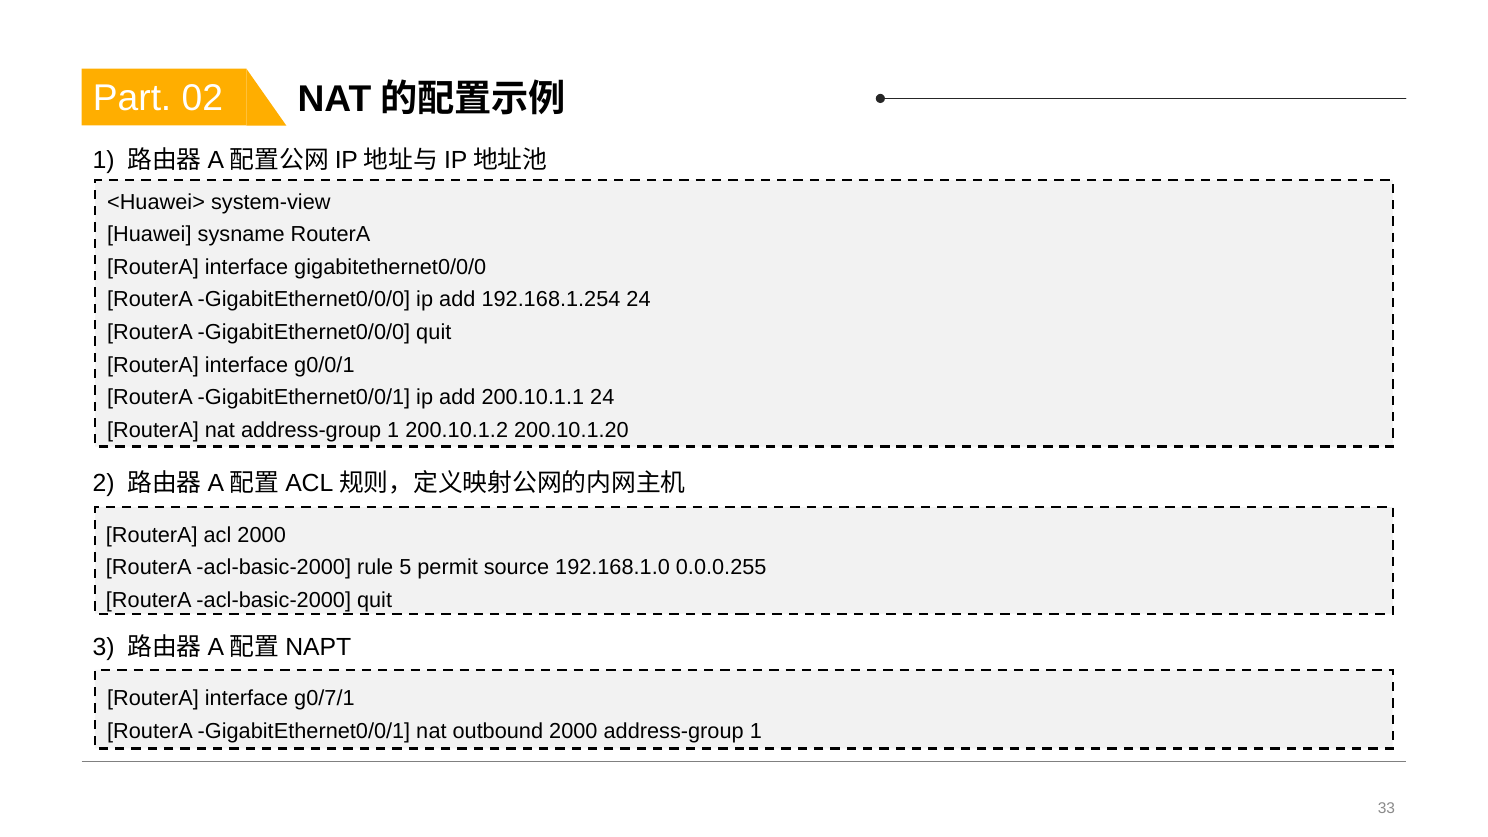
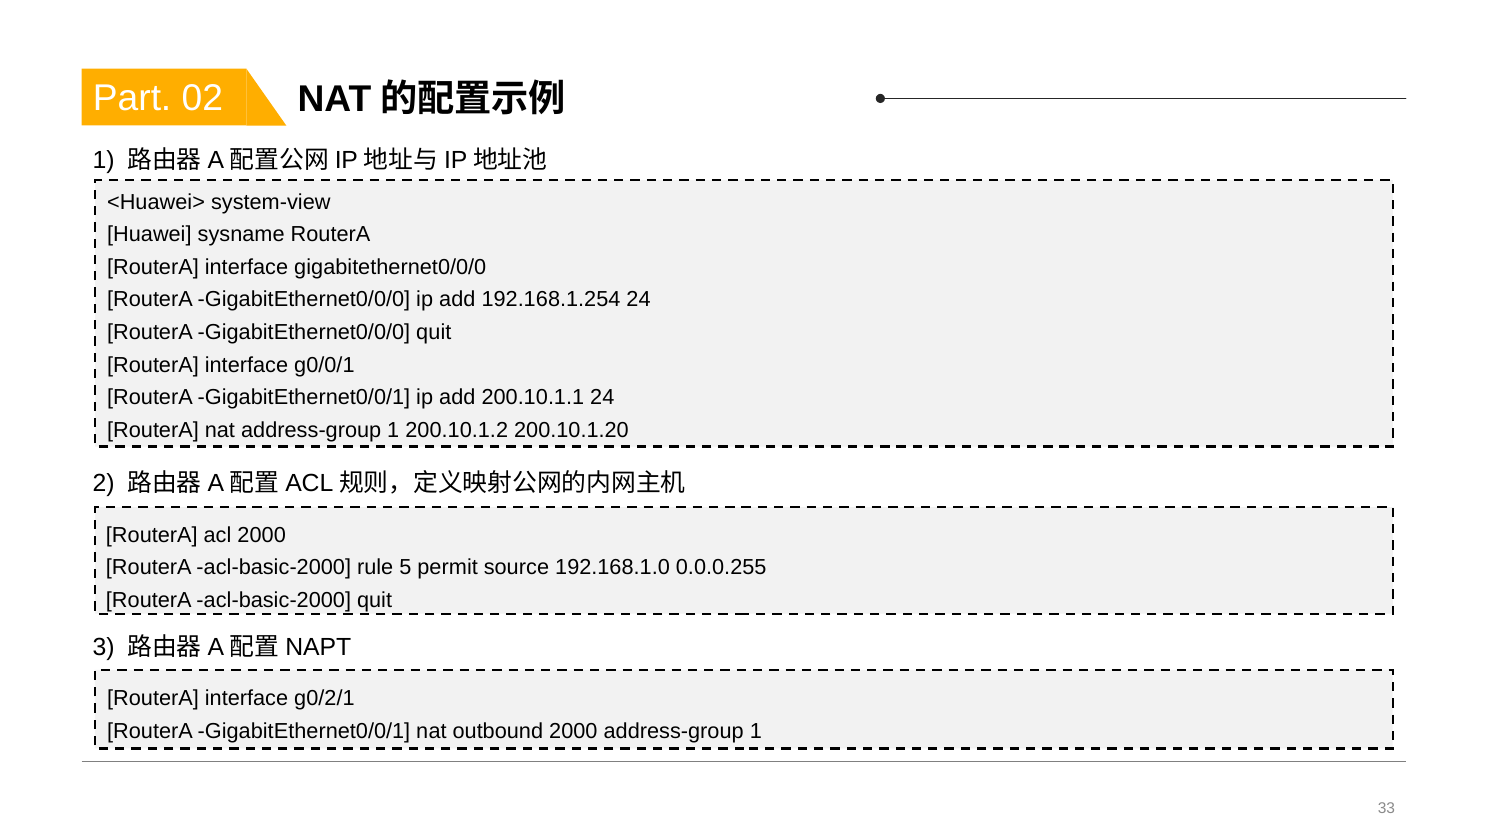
g0/7/1: g0/7/1 -> g0/2/1 (324, 699)
